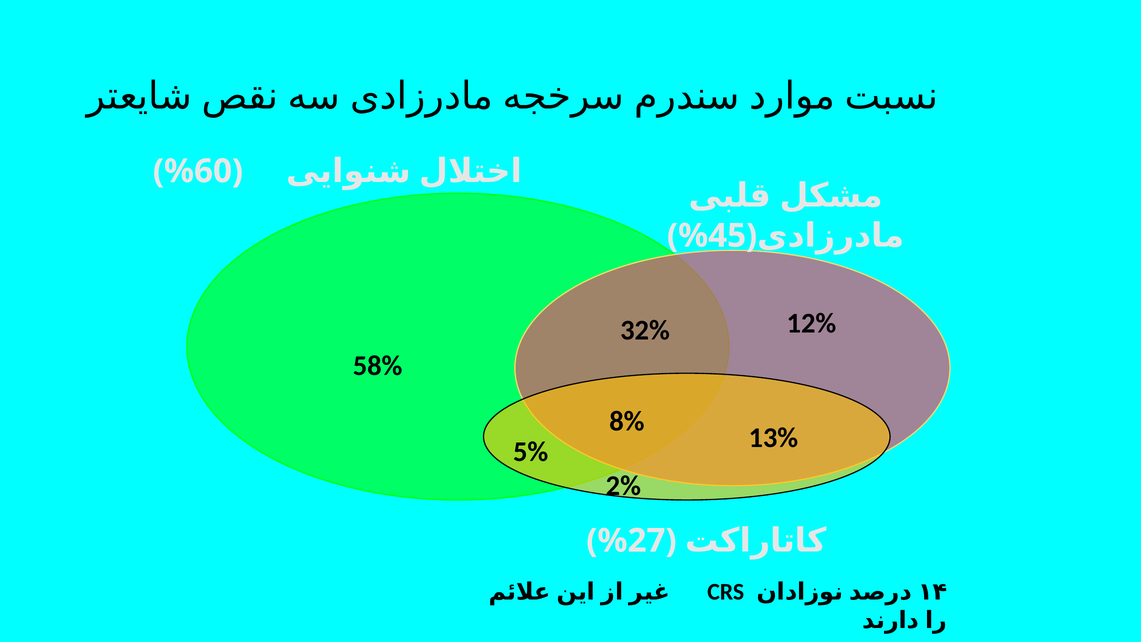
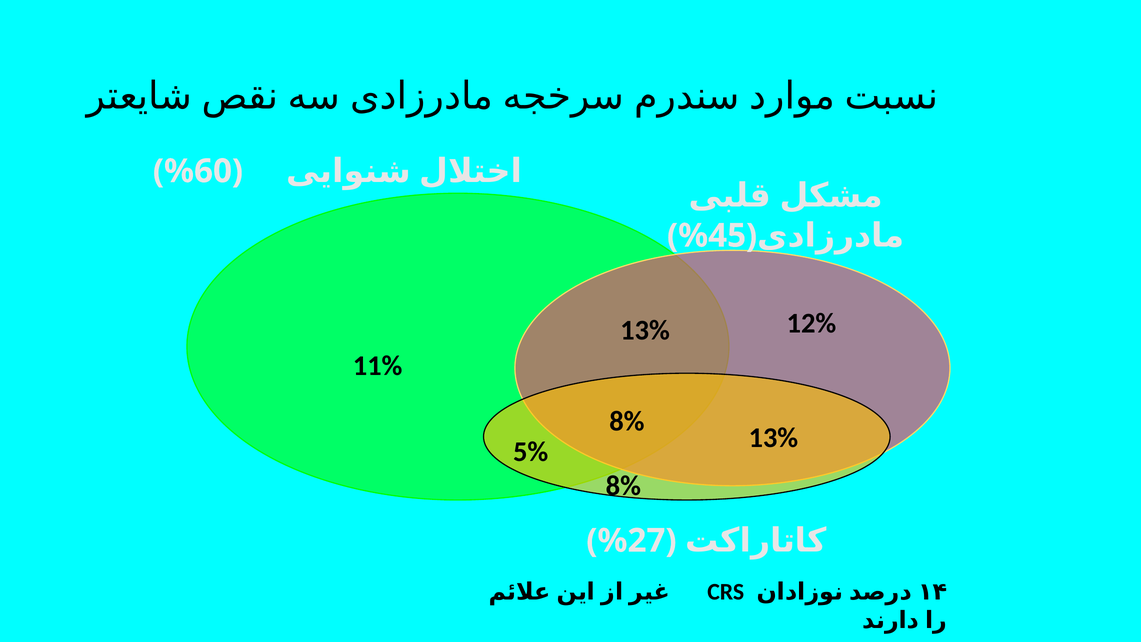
32%: 32% -> 13% (645, 330)
58%: 58% -> 11% (378, 366)
2%: 2% -> 8% (623, 486)
